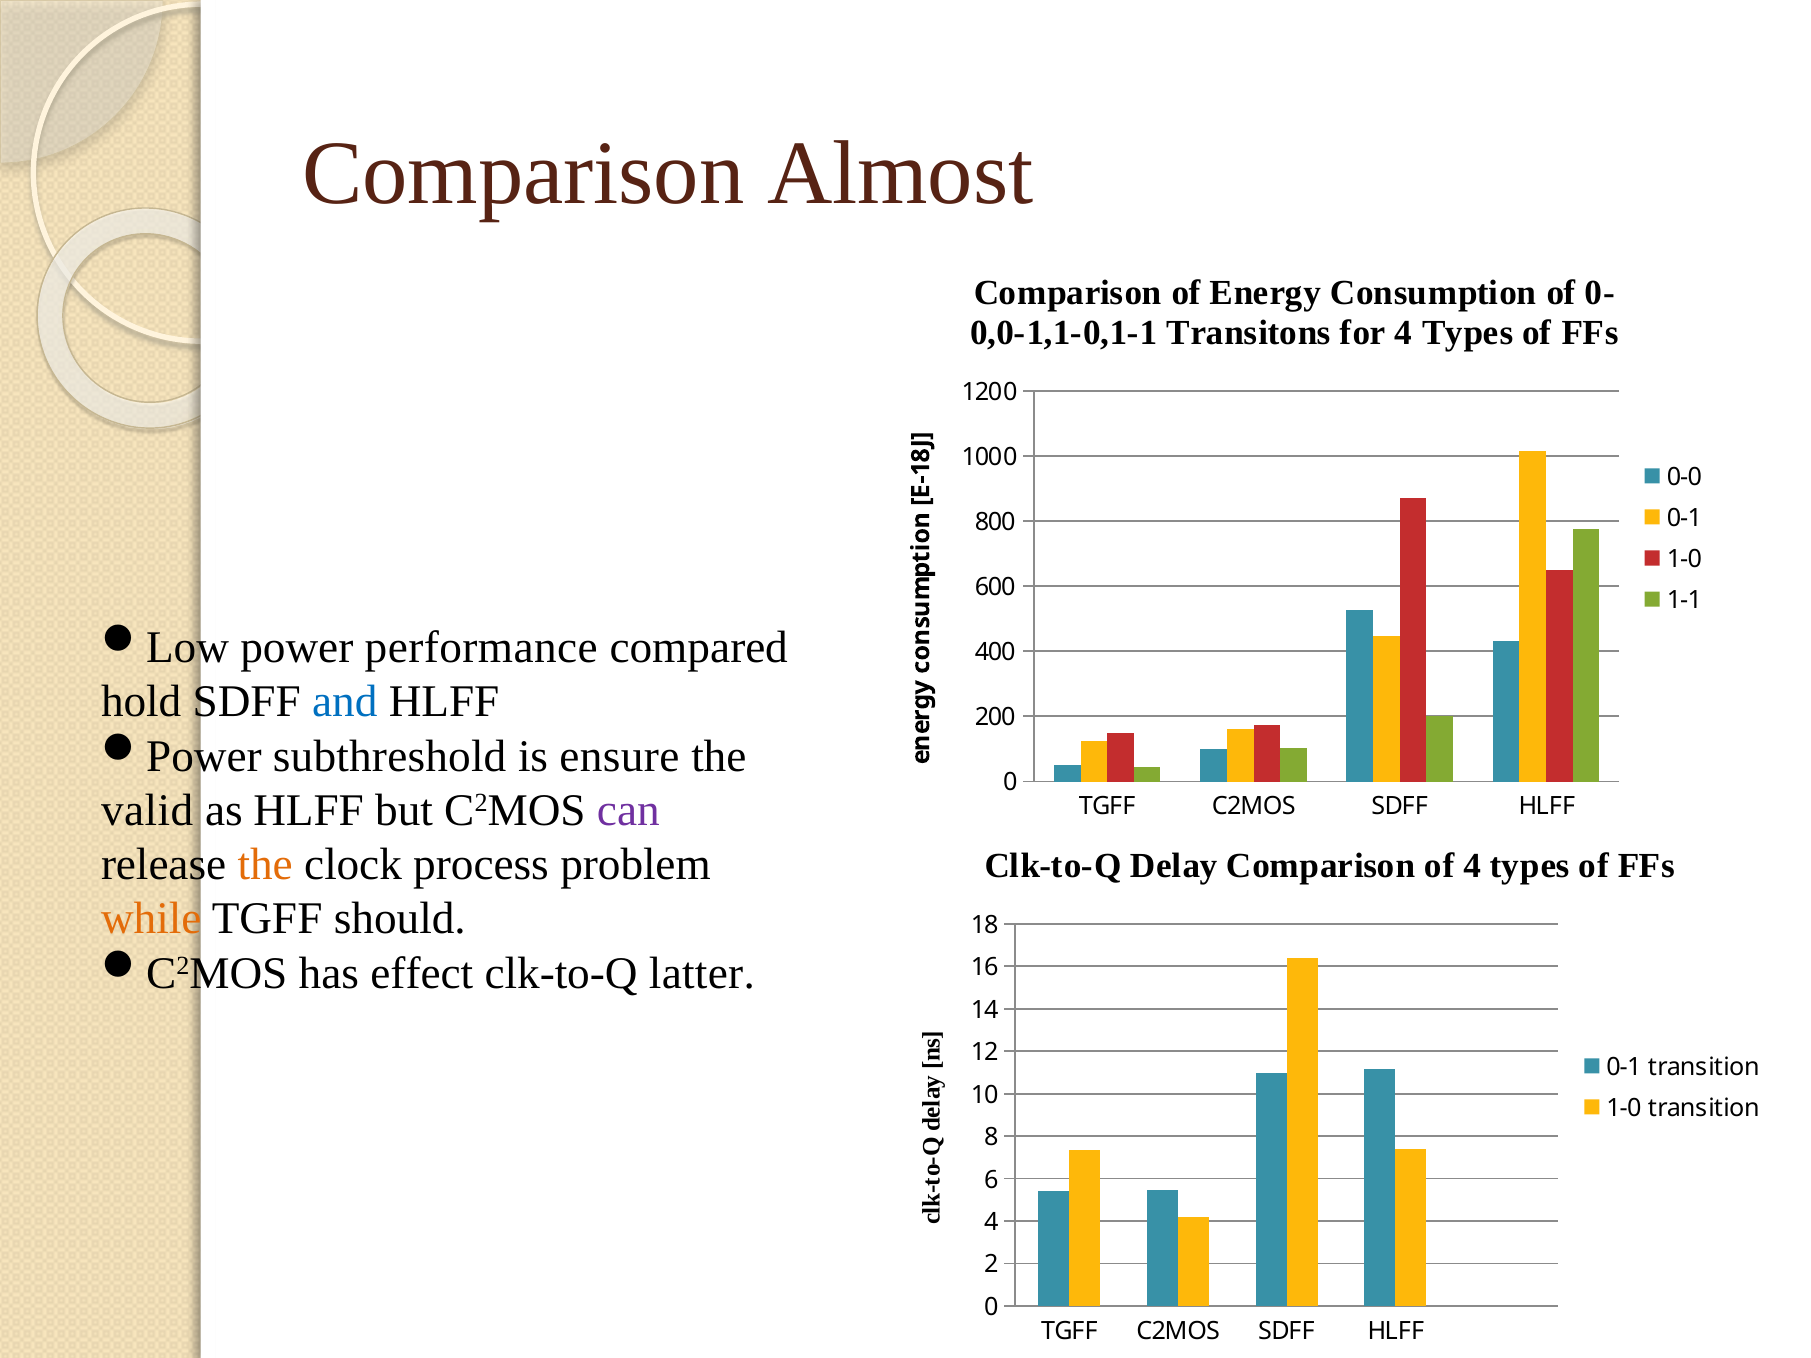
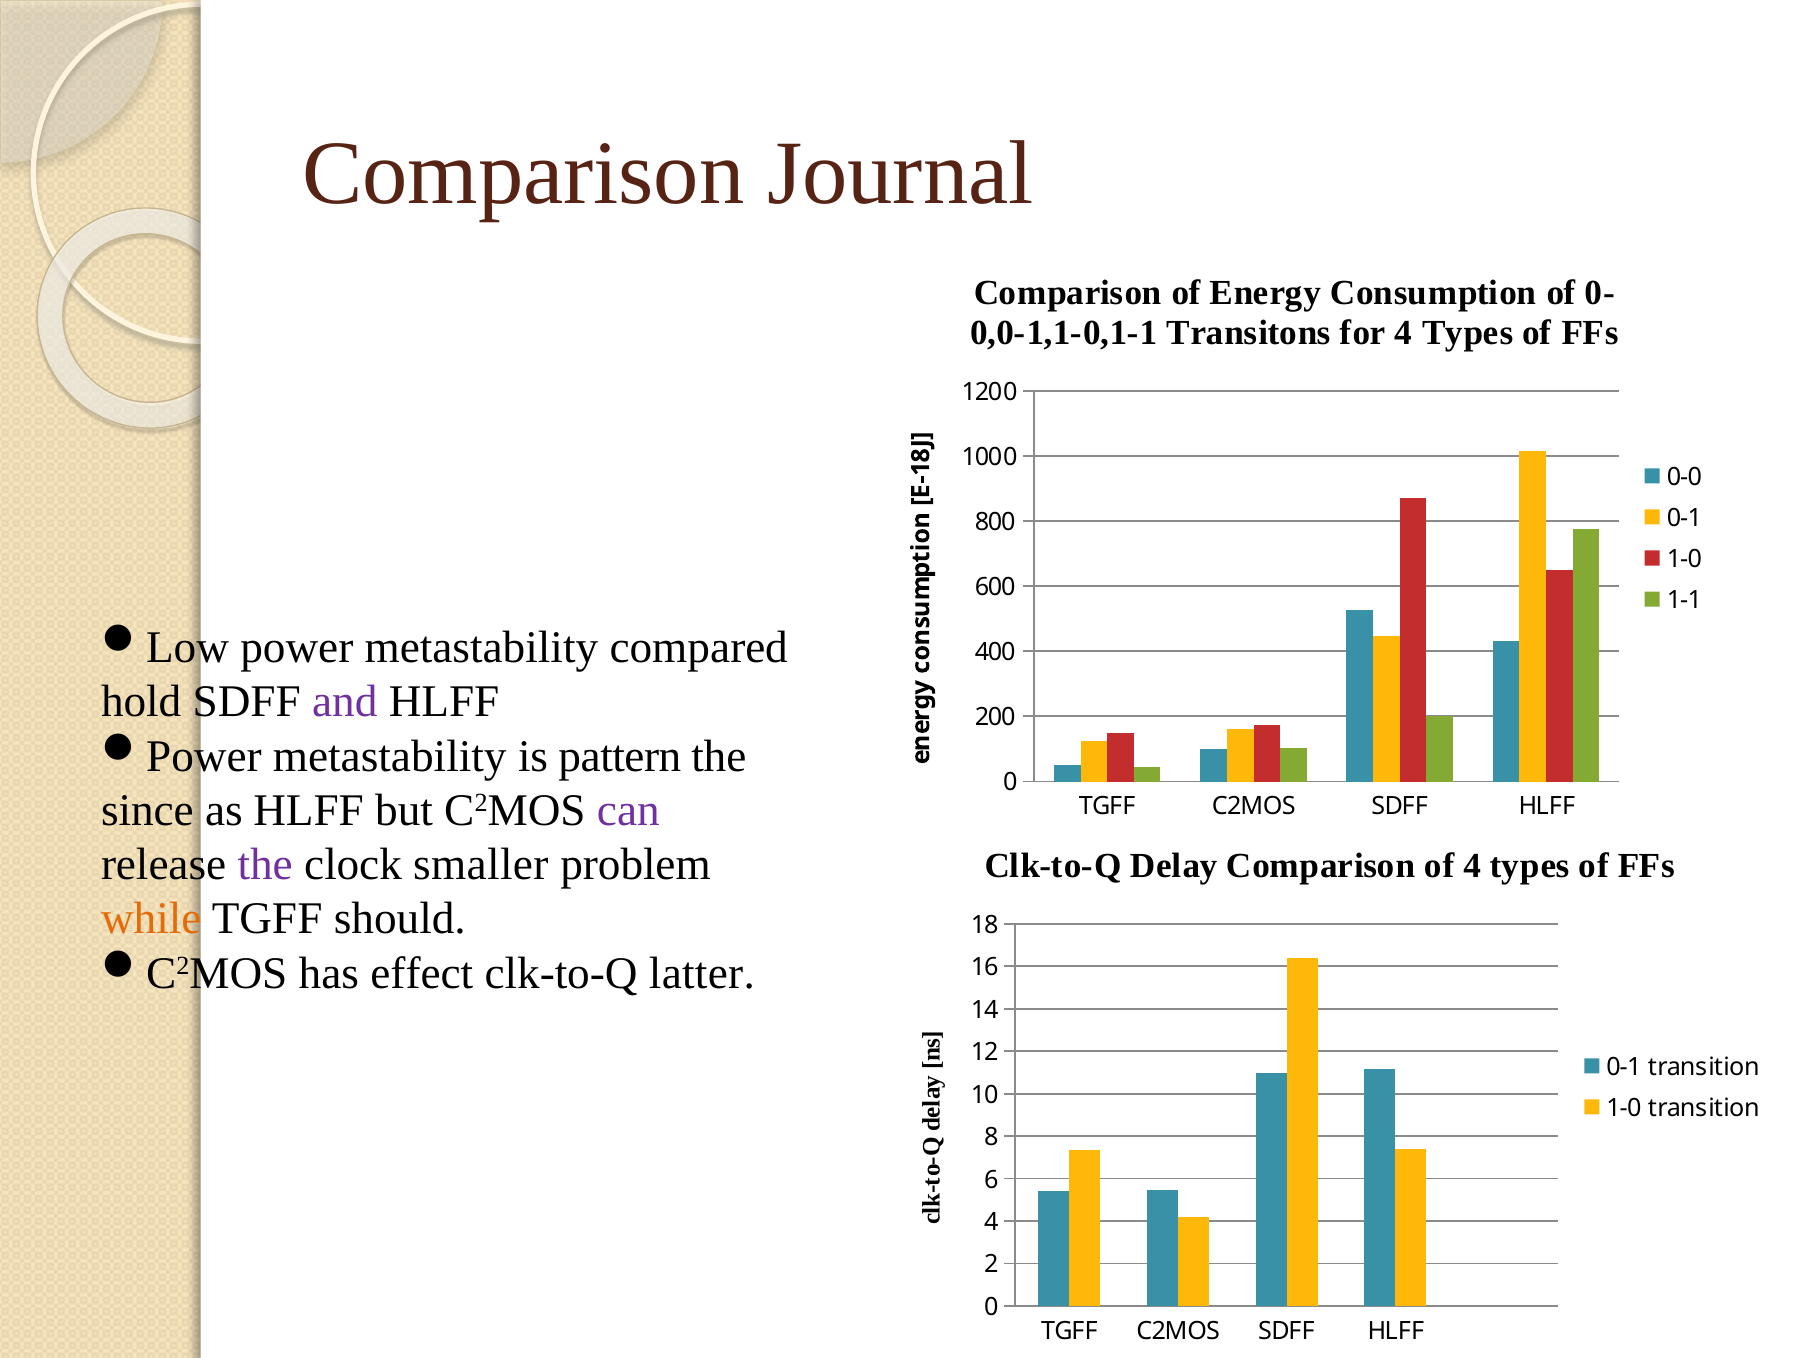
Almost: Almost -> Journal (900, 174)
power performance: performance -> metastability (481, 648)
and colour: blue -> purple (345, 702)
subthreshold: subthreshold -> metastability (390, 756)
ensure: ensure -> pattern (620, 756)
valid: valid -> since (147, 811)
the colour: orange -> purple (265, 865)
process: process -> smaller (481, 865)
